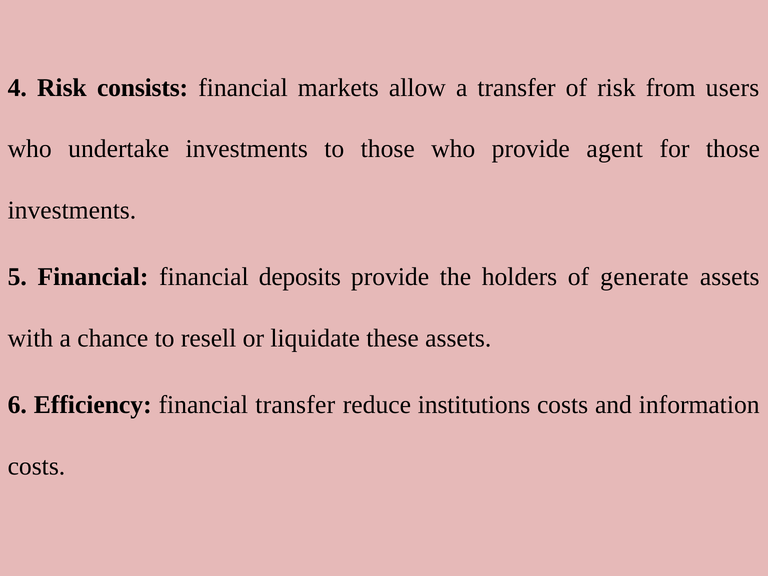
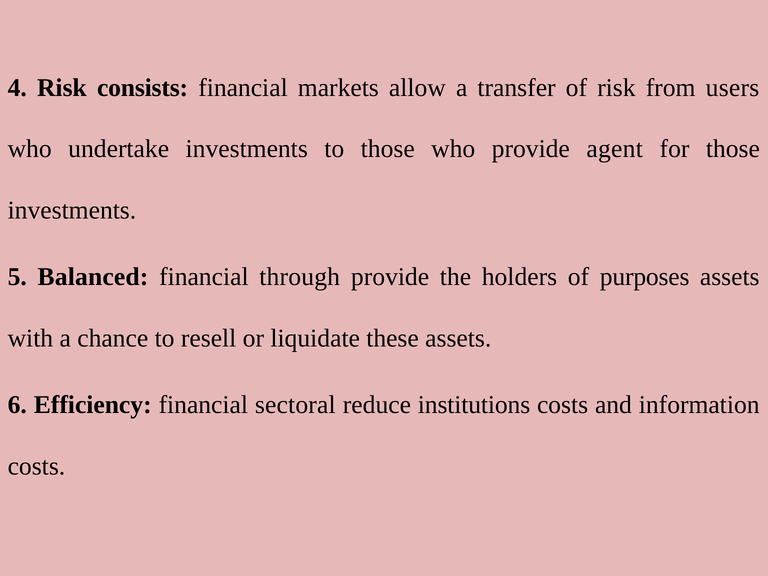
5 Financial: Financial -> Balanced (93, 277)
deposits: deposits -> through (300, 277)
generate: generate -> purposes (645, 277)
financial transfer: transfer -> sectoral (295, 405)
